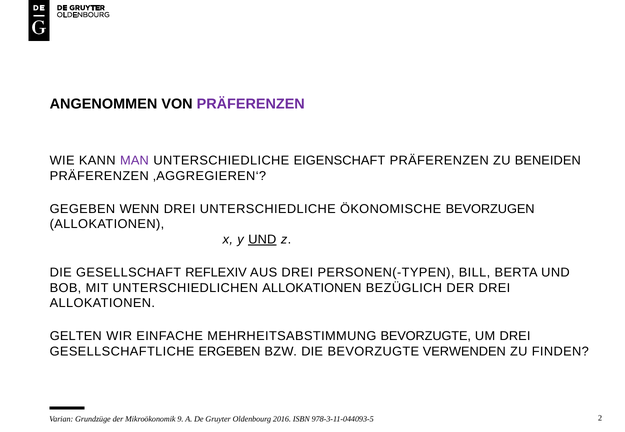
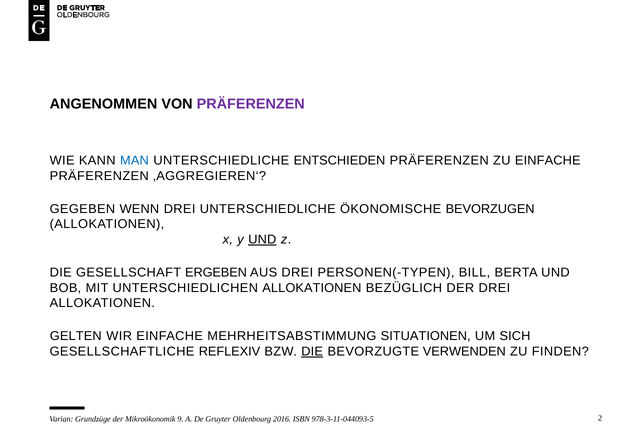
MAN colour: purple -> blue (134, 161)
EIGENSCHAFT: EIGENSCHAFT -> ENTSCHIEDEN (339, 161)
ZU BENEIDEN: BENEIDEN -> EINFACHE (548, 161)
REFLEXIV: REFLEXIV -> ERGEBEN (216, 273)
MEHRHEITSABSTIMMUNG BEVORZUGTE: BEVORZUGTE -> SITUATIONEN (426, 337)
UM DREI: DREI -> SICH (515, 337)
ERGEBEN: ERGEBEN -> REFLEXIV (229, 352)
DIE underline: none -> present (312, 352)
